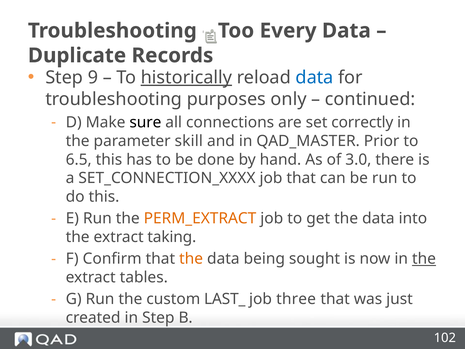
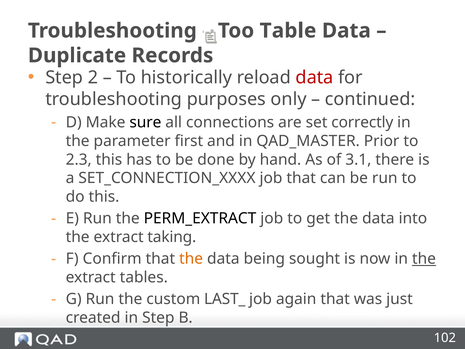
Every: Every -> Table (288, 31)
9: 9 -> 2 (93, 77)
historically underline: present -> none (186, 77)
data colour: blue -> red (315, 77)
skill: skill -> first (189, 141)
6.5: 6.5 -> 2.3 (79, 159)
3.0: 3.0 -> 3.1 (358, 159)
PERM_EXTRACT colour: orange -> black (200, 218)
three: three -> again (296, 299)
